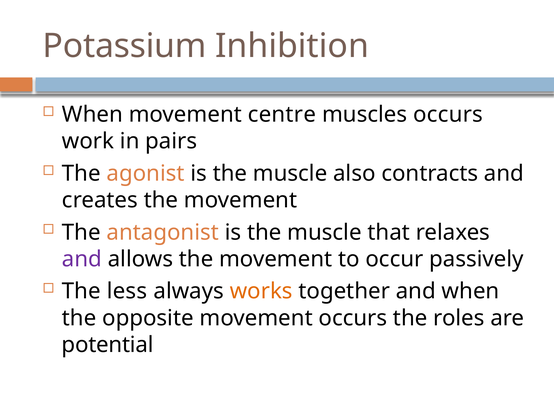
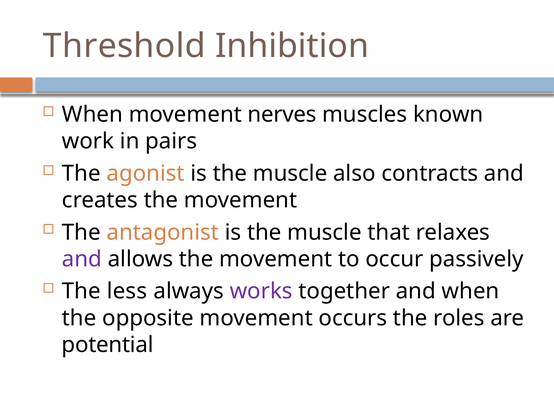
Potassium: Potassium -> Threshold (124, 46)
centre: centre -> nerves (282, 115)
muscles occurs: occurs -> known (448, 115)
works colour: orange -> purple (261, 292)
